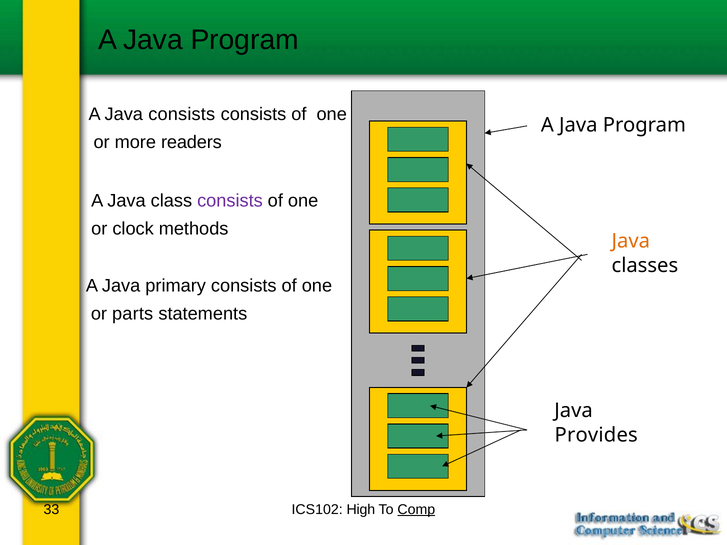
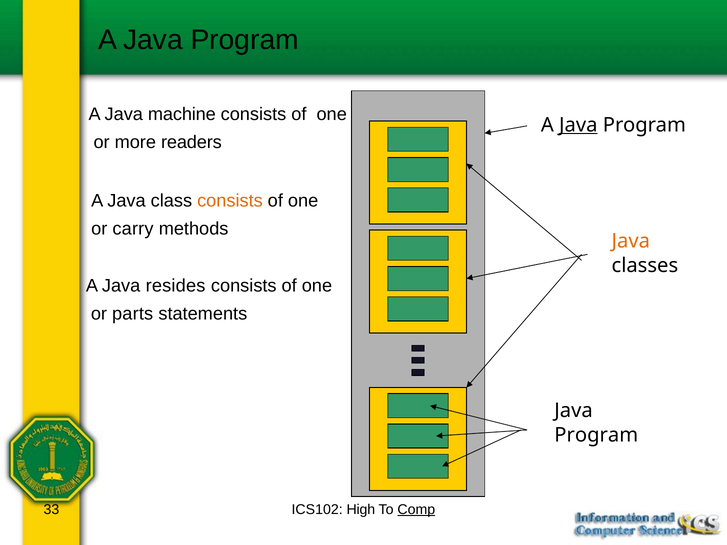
Java consists: consists -> machine (182, 114)
Java underline: none -> present (578, 125)
consists colour: purple -> orange (230, 201)
clock: clock -> carry (133, 229)
primary: primary -> resides (176, 286)
Provides: Provides -> Program (596, 435)
